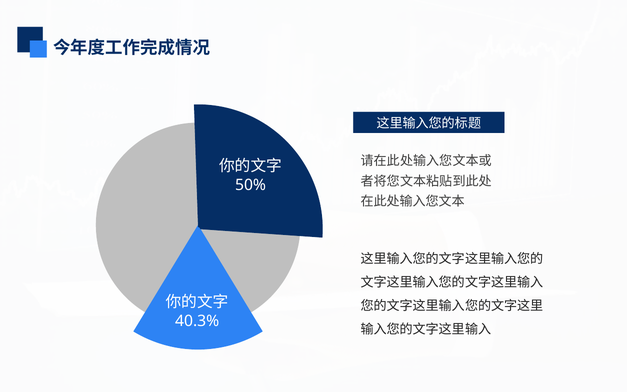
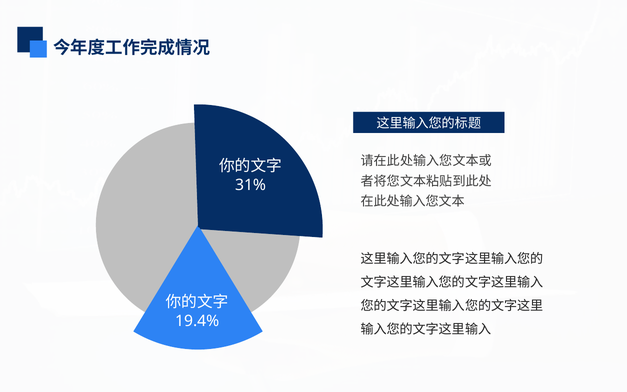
50%: 50% -> 31% (251, 185)
40.3%: 40.3% -> 19.4% (197, 321)
